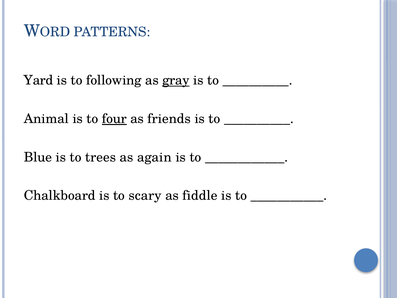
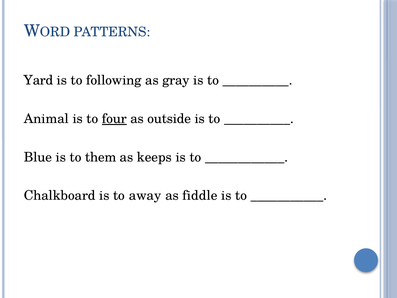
gray underline: present -> none (176, 80)
friends: friends -> outside (169, 119)
trees: trees -> them (101, 157)
again: again -> keeps (154, 157)
scary: scary -> away (145, 195)
